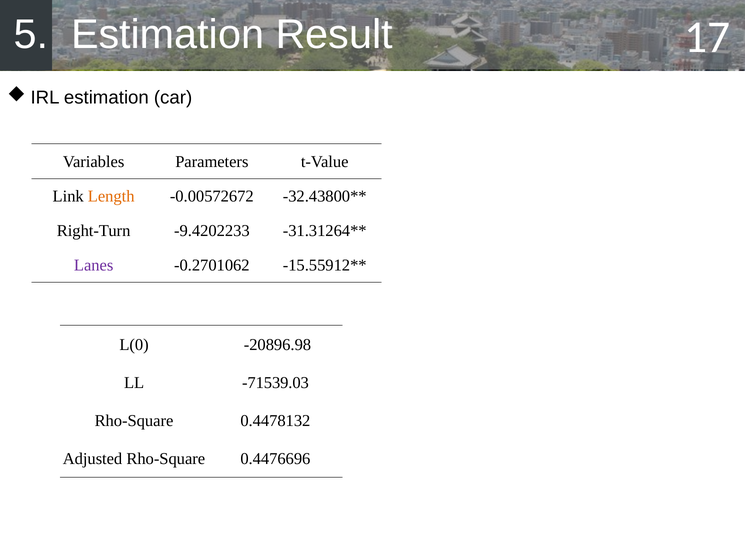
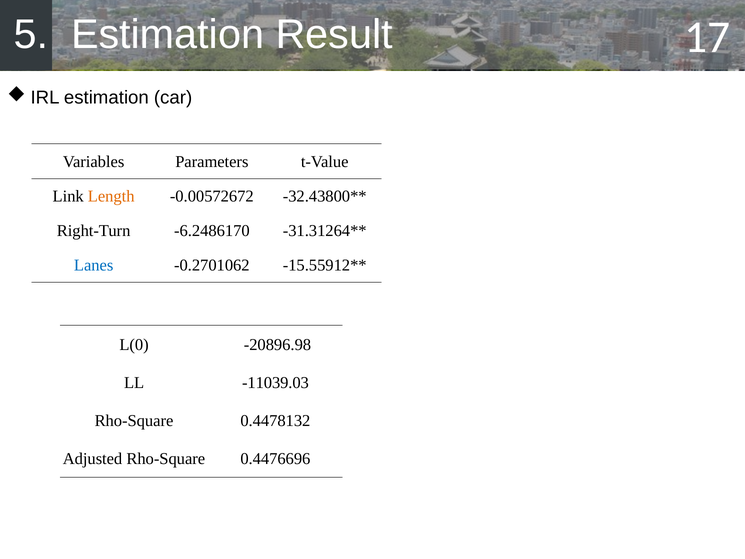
-9.4202233: -9.4202233 -> -6.2486170 (212, 231)
Lanes colour: purple -> blue (94, 265)
-71539.03: -71539.03 -> -11039.03 (275, 382)
